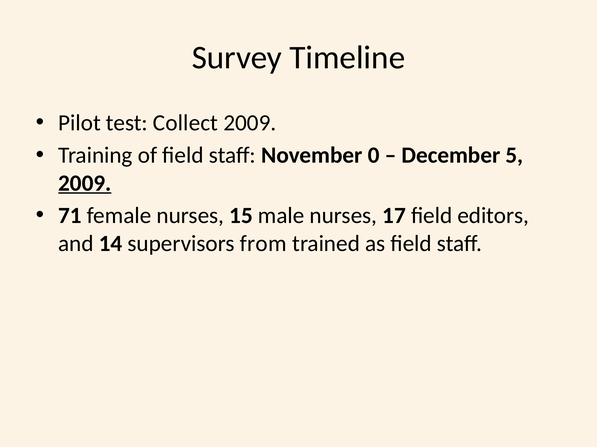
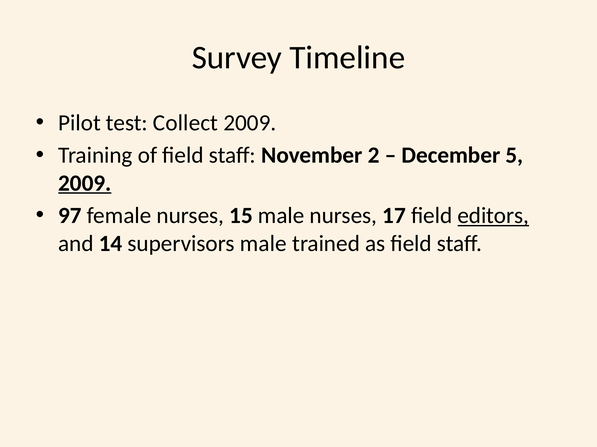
0: 0 -> 2 (374, 156)
71: 71 -> 97 (70, 216)
editors underline: none -> present (493, 216)
supervisors from: from -> male (263, 244)
